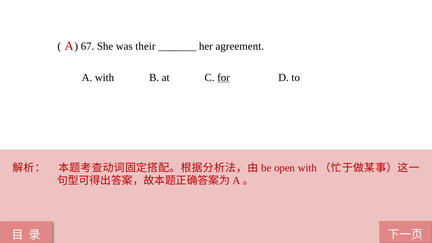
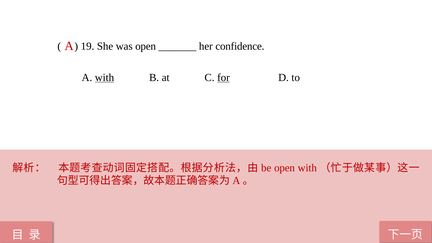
67: 67 -> 19 (88, 46)
was their: their -> open (146, 46)
agreement: agreement -> confidence (240, 46)
with underline: none -> present (104, 78)
